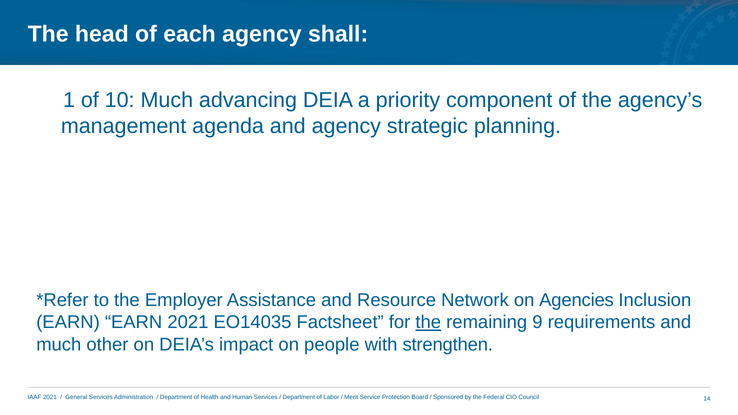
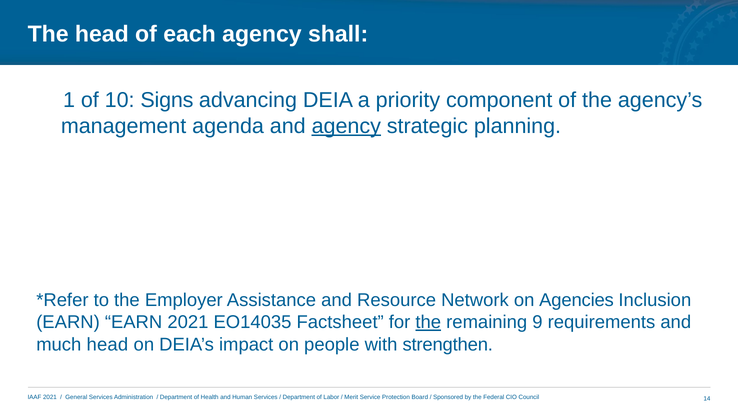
10 Much: Much -> Signs (167, 100)
agency underline: none -> present (346, 126)
much other: other -> head (107, 345)
